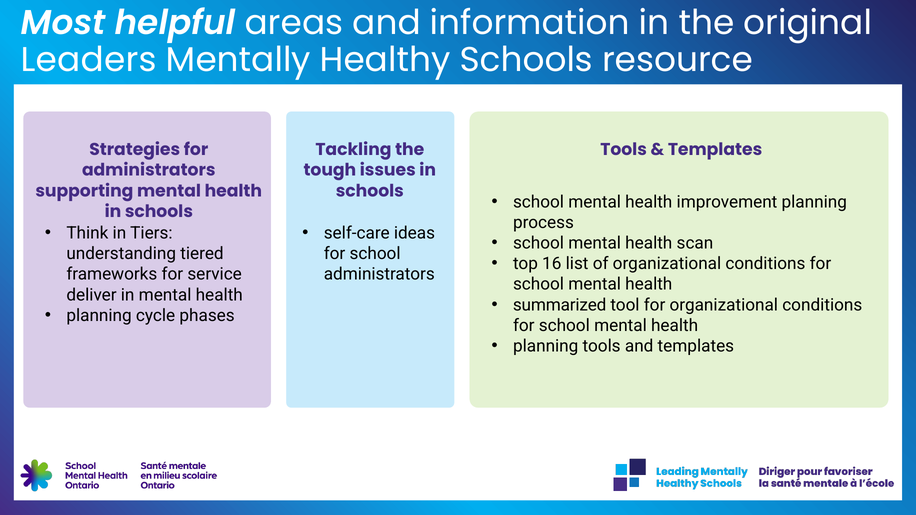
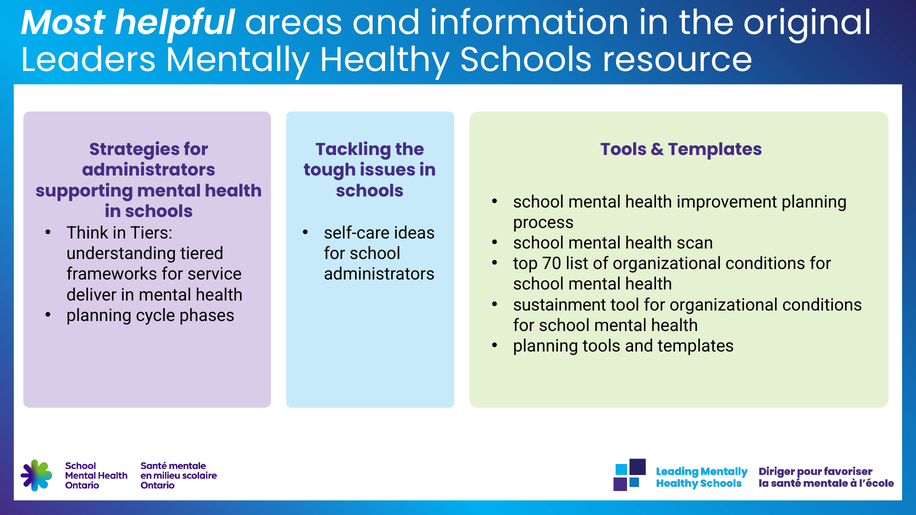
16: 16 -> 70 (552, 264)
summarized: summarized -> sustainment (560, 305)
